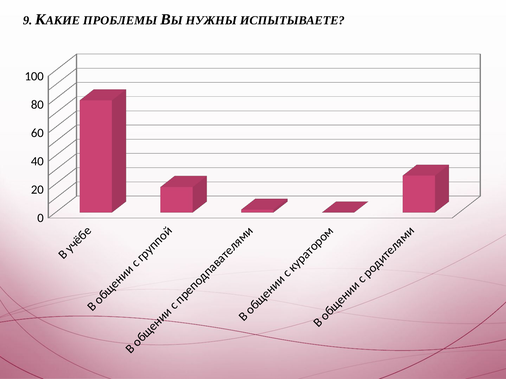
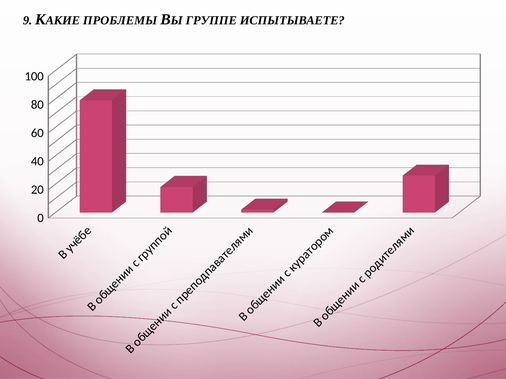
НУЖНЫ: НУЖНЫ -> ГРУППЕ (211, 20)
